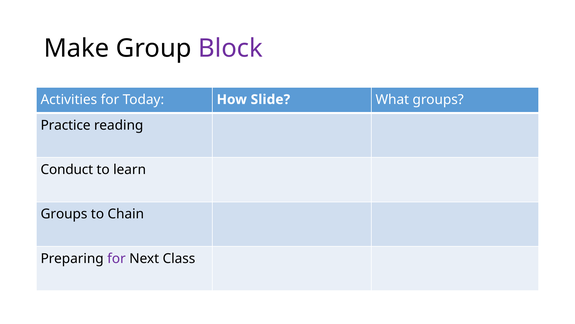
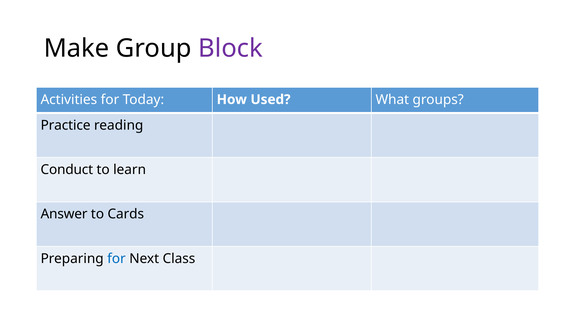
Slide: Slide -> Used (270, 99)
Groups: Groups -> Answer (64, 214)
Chain: Chain -> Cards (126, 214)
for colour: purple -> blue (116, 258)
